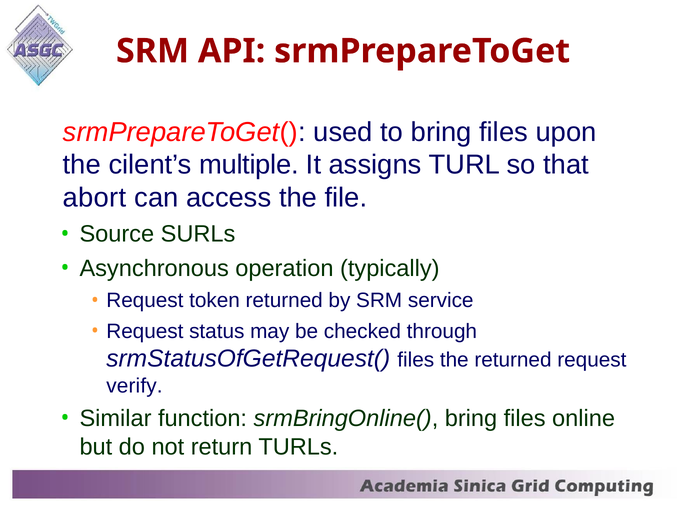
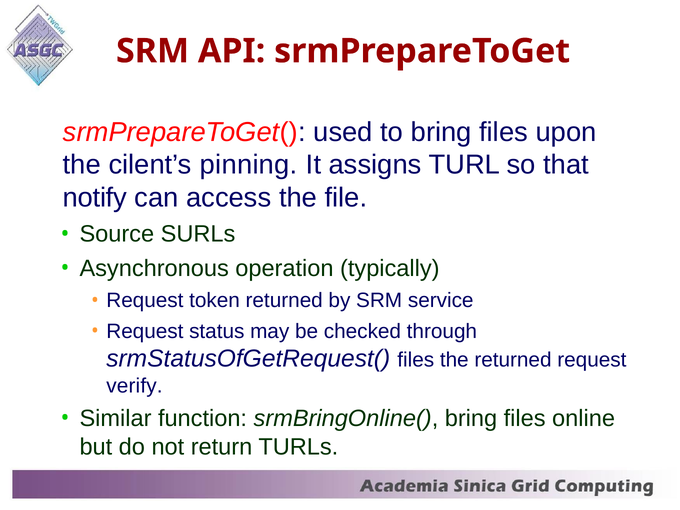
multiple: multiple -> pinning (249, 165)
abort: abort -> notify (95, 198)
